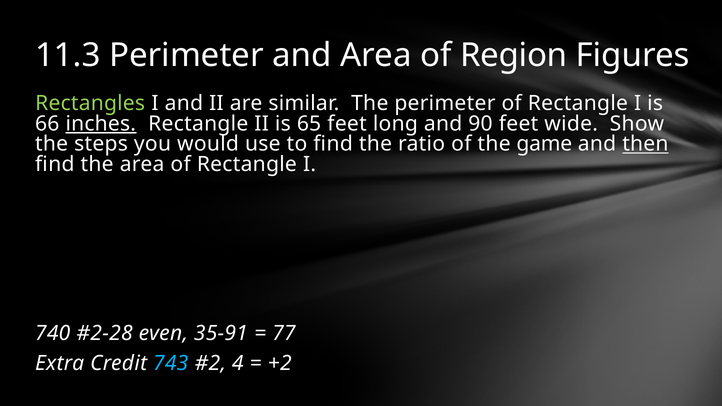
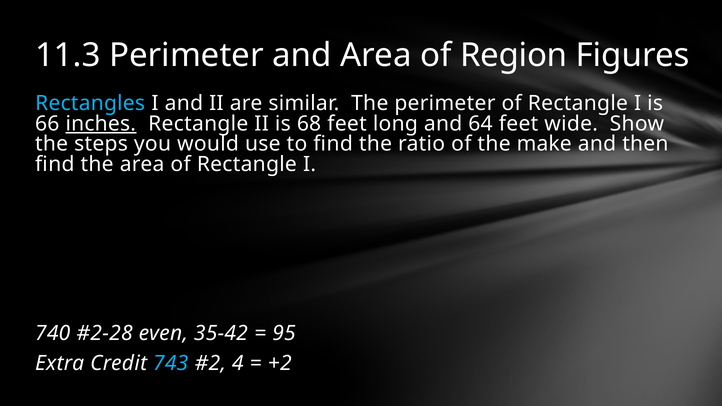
Rectangles colour: light green -> light blue (90, 104)
65: 65 -> 68 (309, 124)
90: 90 -> 64 (480, 124)
game: game -> make (544, 144)
then underline: present -> none (645, 144)
35-91: 35-91 -> 35-42 (221, 333)
77: 77 -> 95 (284, 333)
